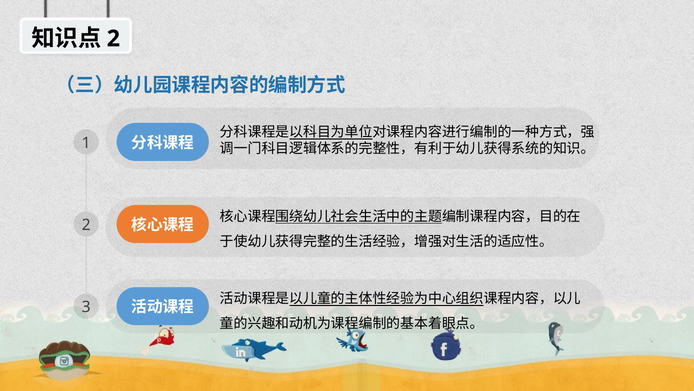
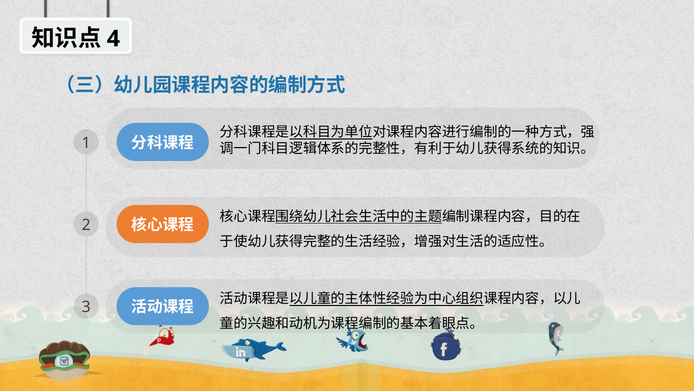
2: 2 -> 4 (113, 39)
